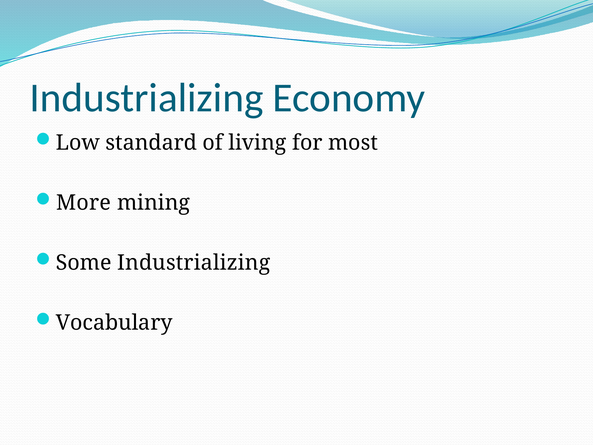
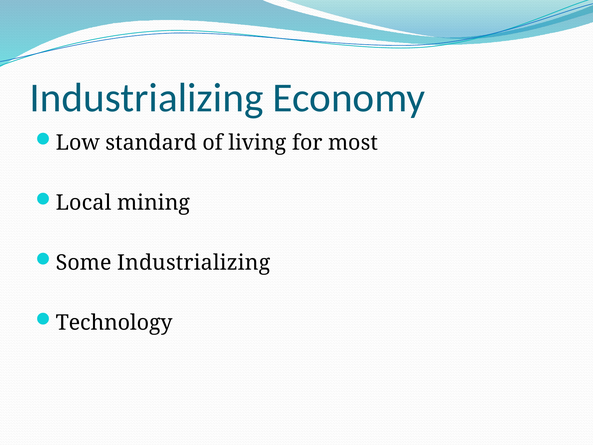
More: More -> Local (84, 203)
Vocabulary: Vocabulary -> Technology (114, 322)
